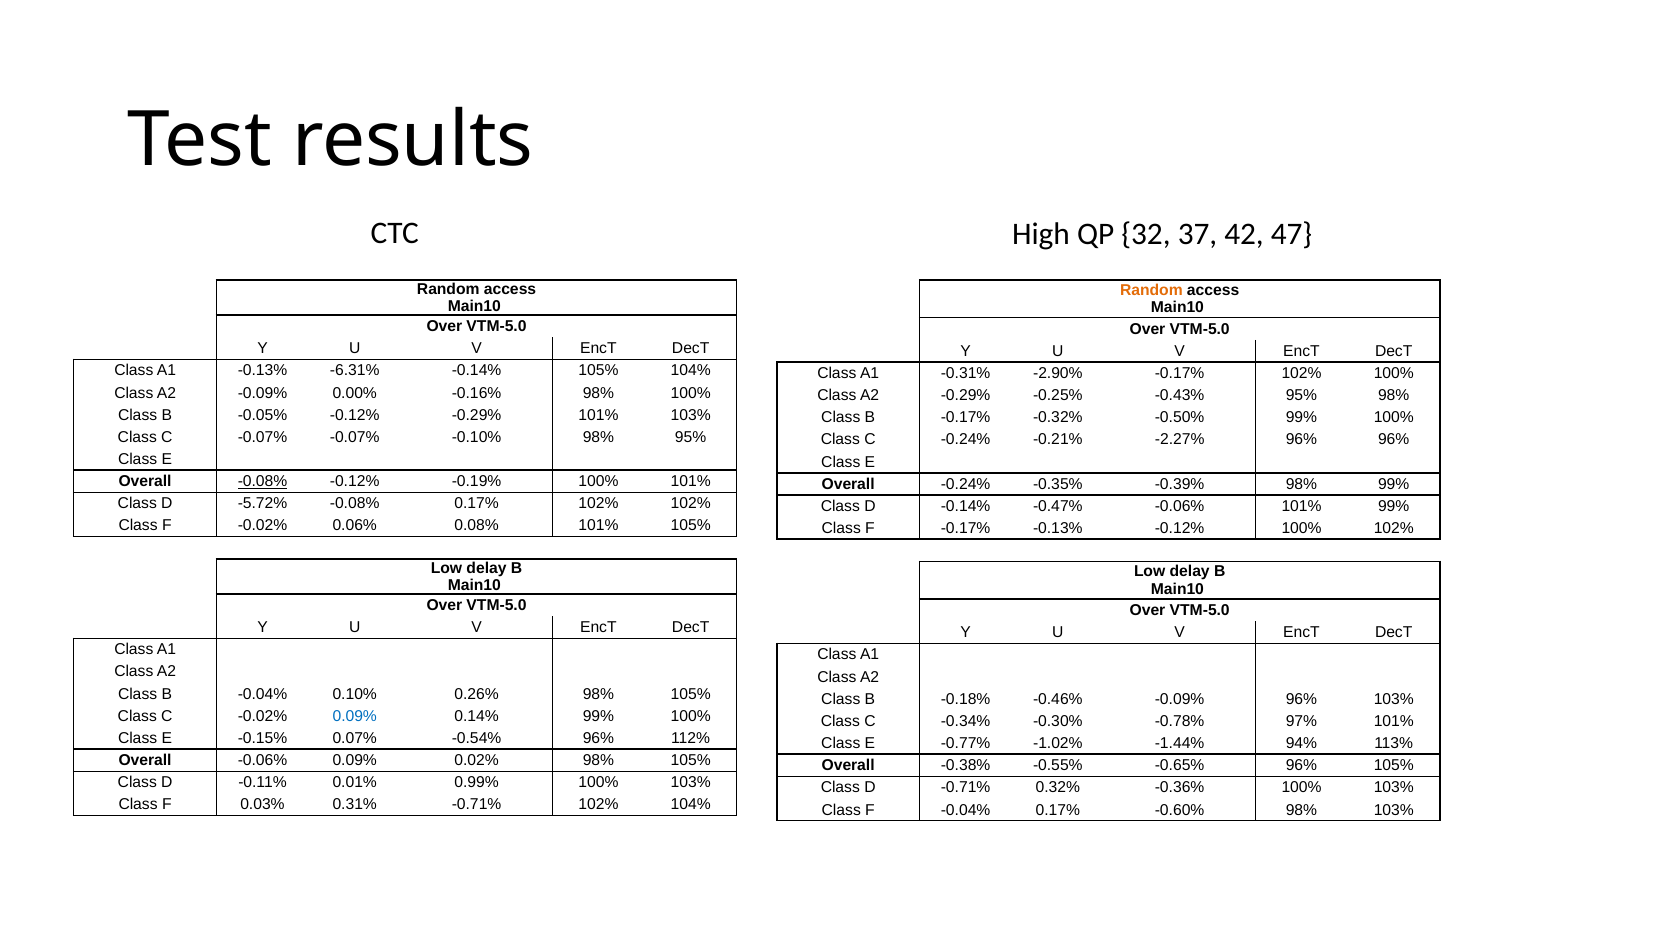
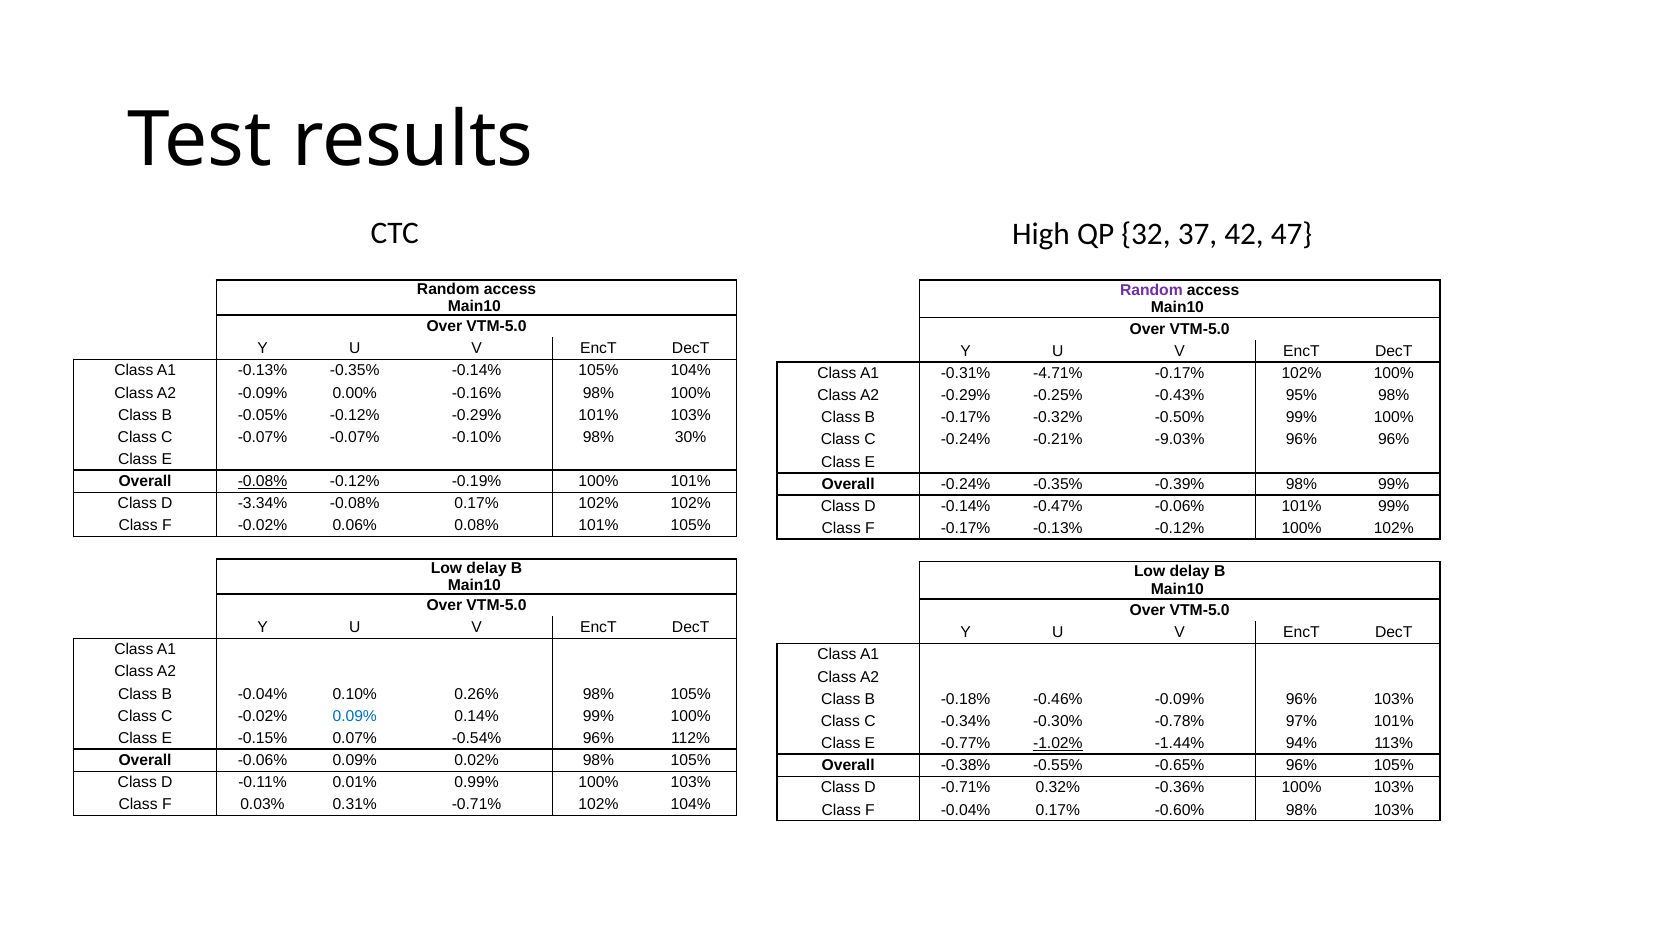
Random colour: orange -> purple (1151, 290)
-0.13% -6.31%: -6.31% -> -0.35% (355, 371)
-2.90%: -2.90% -> -4.71% (1058, 373)
98% 95%: 95% -> 30% (691, 437)
-2.27%: -2.27% -> -9.03% (1180, 440)
-5.72%: -5.72% -> -3.34% (263, 504)
-1.02% underline: none -> present (1058, 743)
